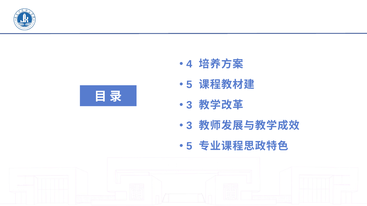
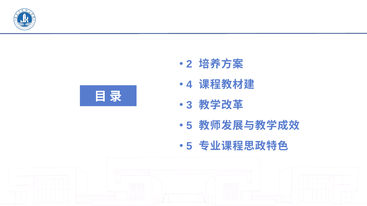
4: 4 -> 2 (189, 64)
5: 5 -> 4 (189, 85)
3: 3 -> 5 (189, 126)
